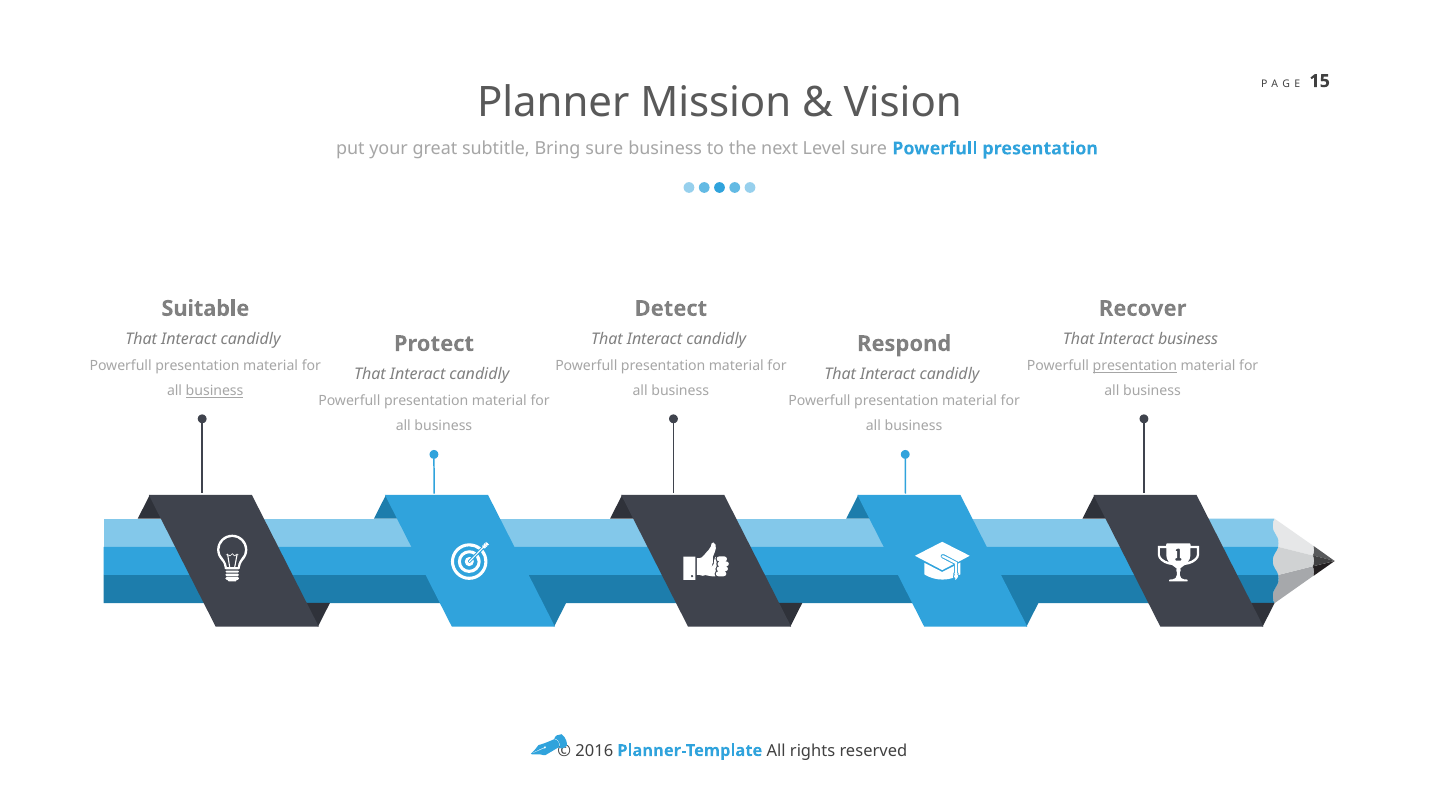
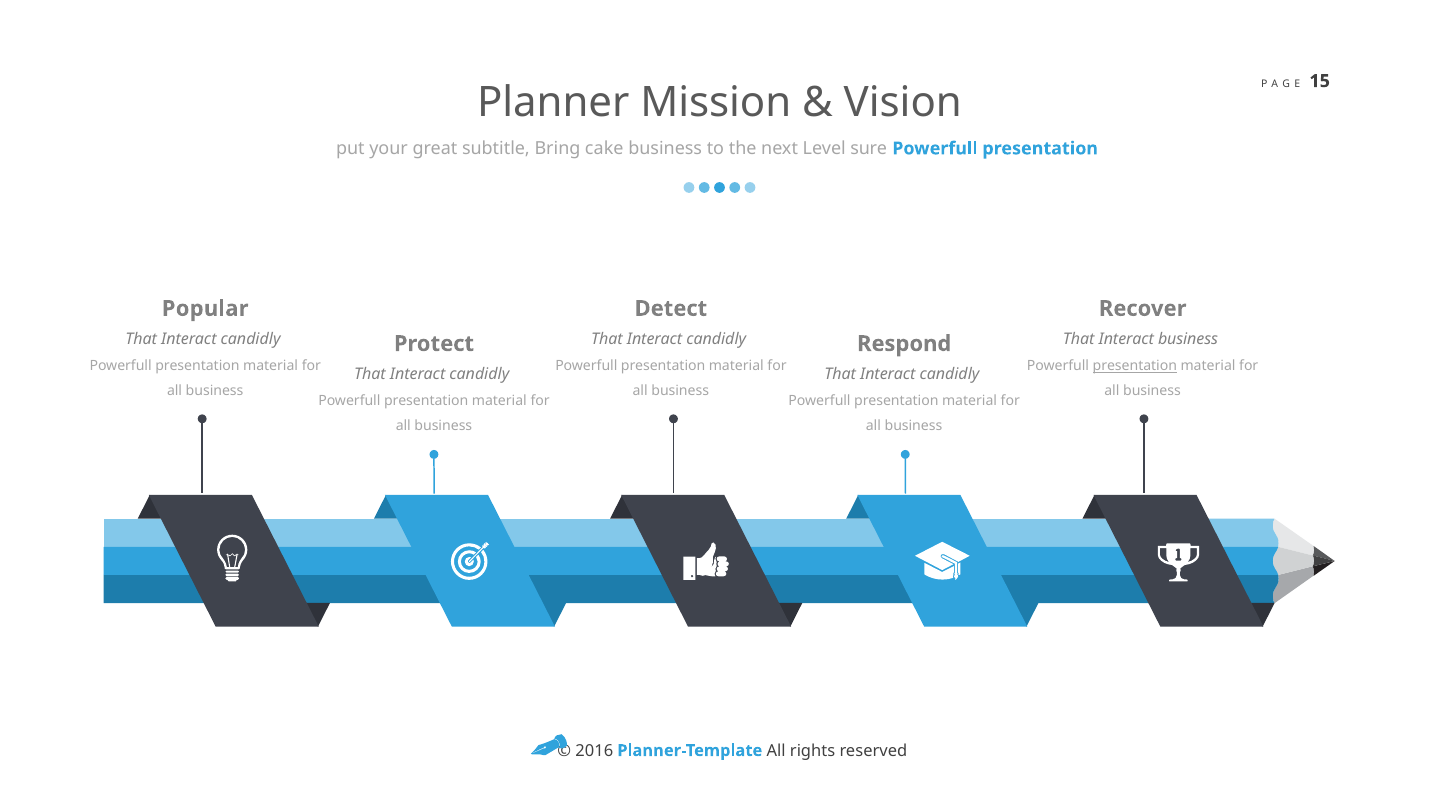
Bring sure: sure -> cake (604, 148)
Suitable: Suitable -> Popular (205, 308)
business underline: present -> none (215, 391)
